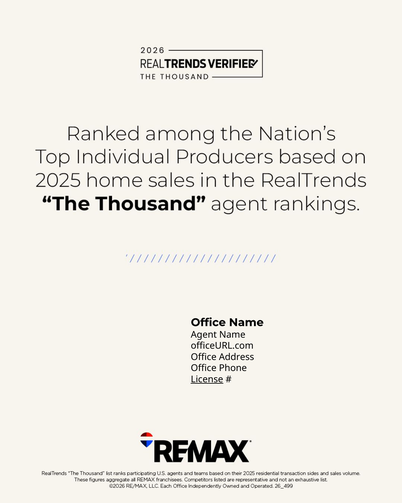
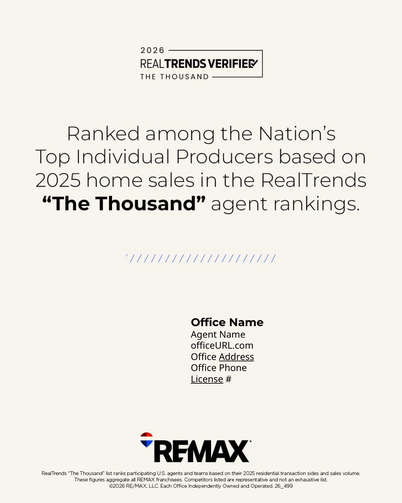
Address underline: none -> present (237, 357)
